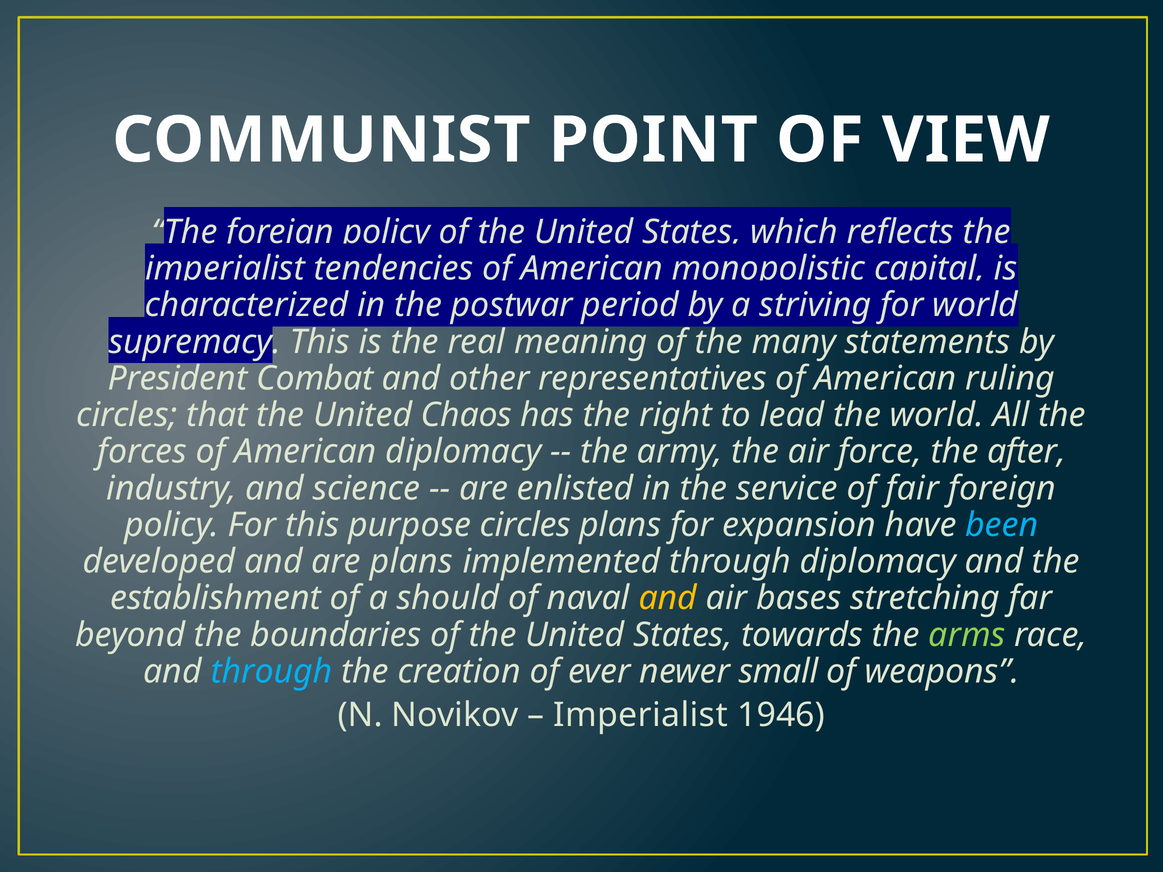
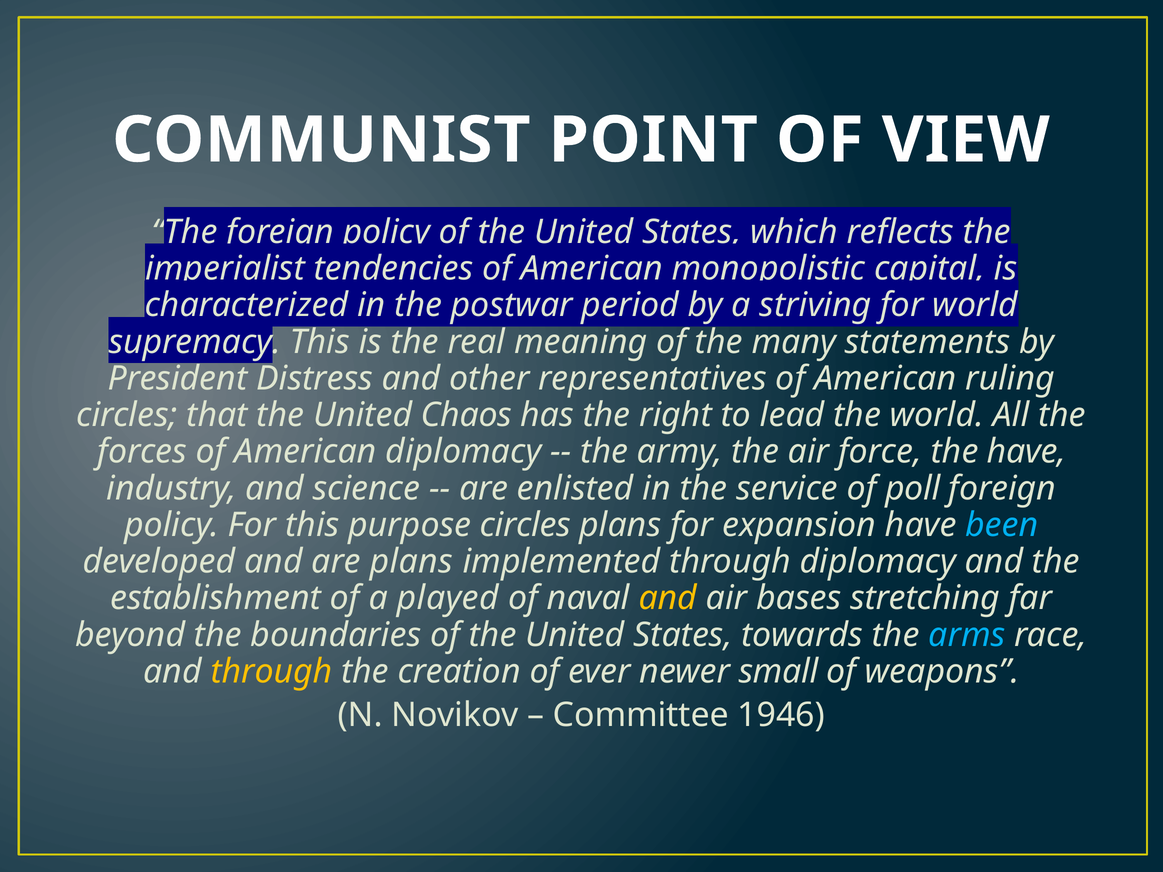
Combat: Combat -> Distress (315, 379)
the after: after -> have (1026, 452)
fair: fair -> poll (913, 488)
should: should -> played (448, 598)
arms colour: light green -> light blue (967, 635)
through colour: light blue -> yellow (271, 672)
Imperialist: Imperialist -> Committee (641, 715)
